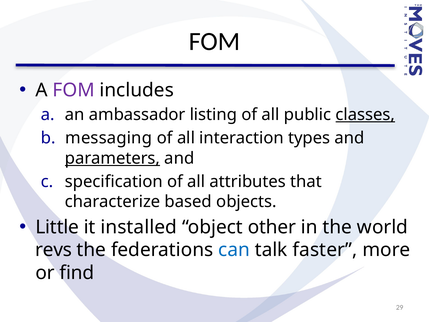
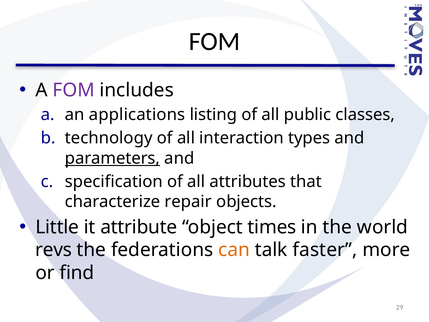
ambassador: ambassador -> applications (137, 115)
classes underline: present -> none (365, 115)
messaging: messaging -> technology (109, 138)
based: based -> repair (188, 201)
installed: installed -> attribute (139, 227)
other: other -> times (272, 227)
can colour: blue -> orange (234, 250)
